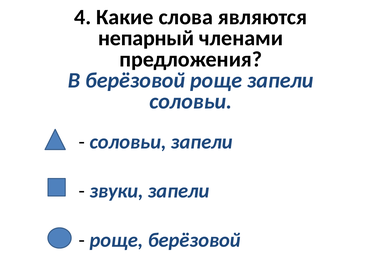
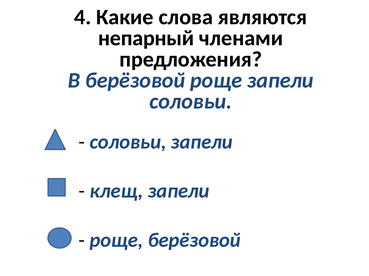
звуки: звуки -> клещ (116, 191)
